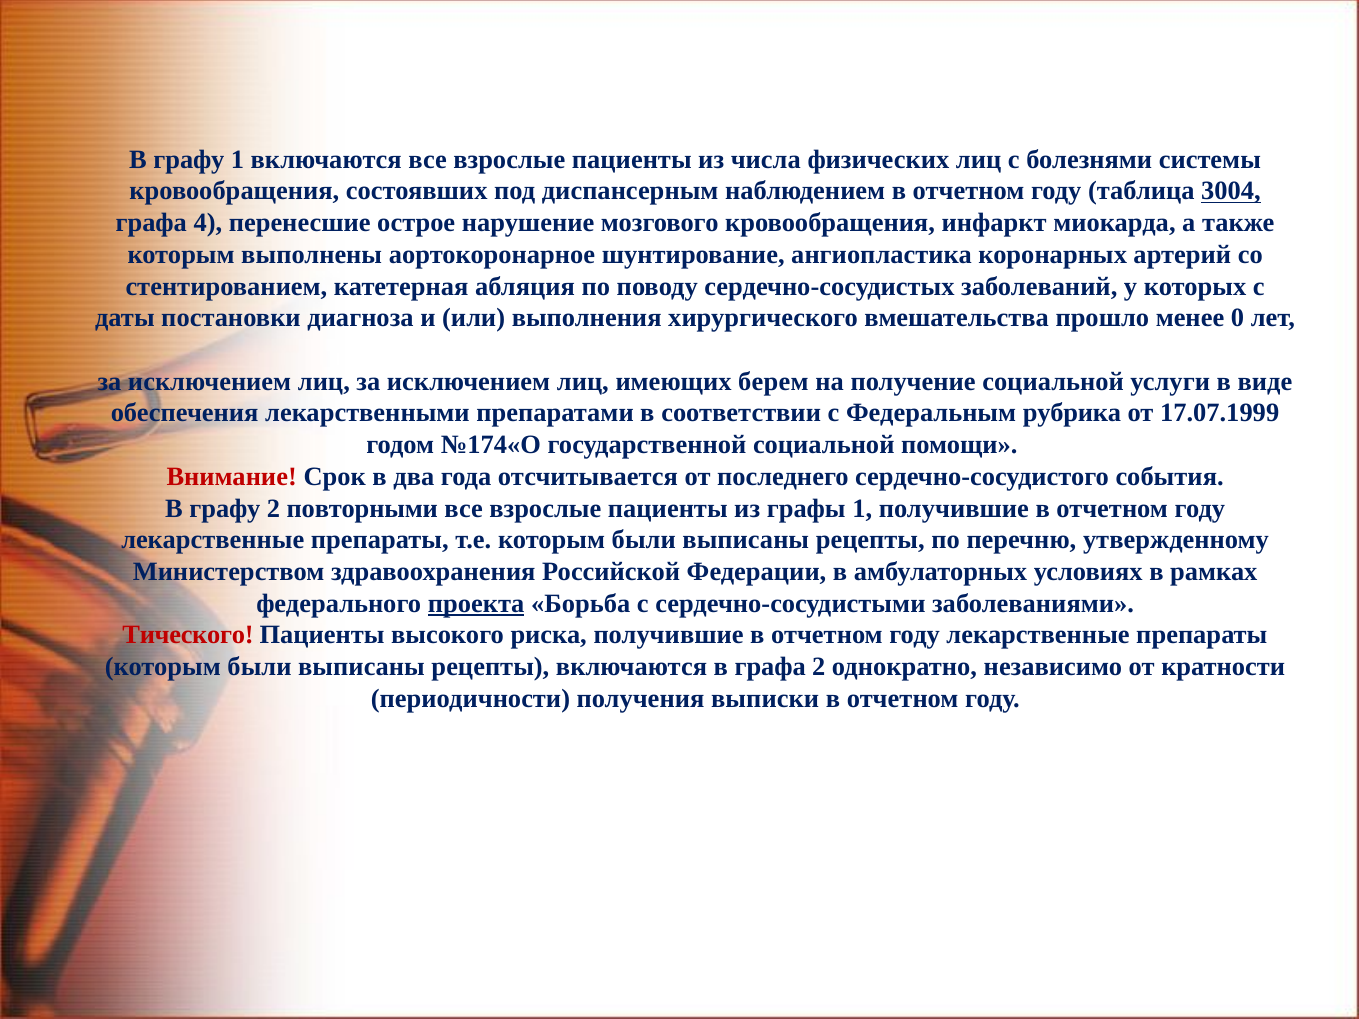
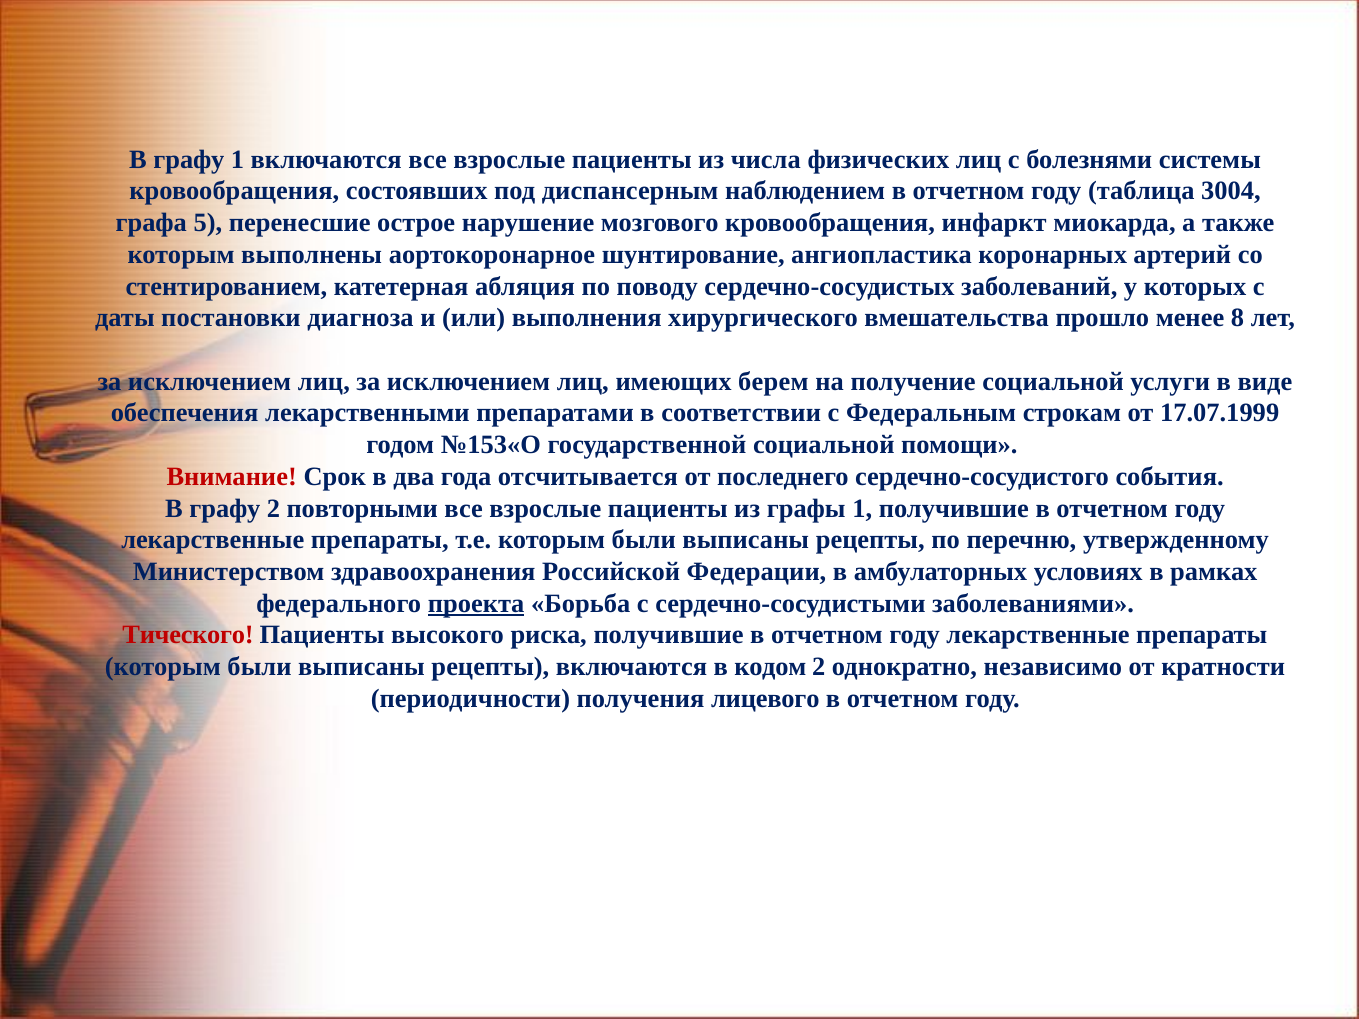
3004 underline: present -> none (1231, 191)
4: 4 -> 5 (208, 223)
0: 0 -> 8 (1237, 318)
рубрика: рубрика -> строкам (1072, 413)
№174«О: №174«О -> №153«О (491, 445)
в графа: графа -> кодом (770, 667)
выписки: выписки -> лицевого (765, 699)
